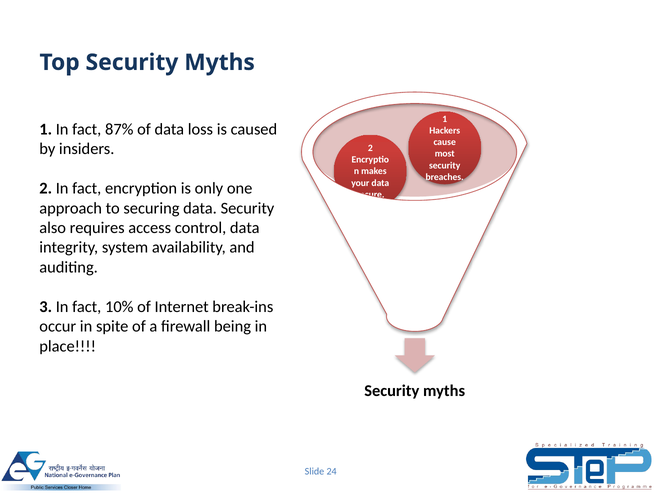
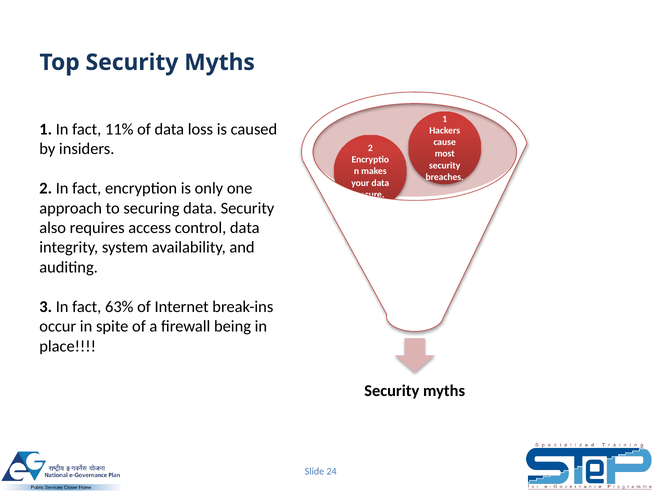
87%: 87% -> 11% (119, 129)
10%: 10% -> 63% (119, 307)
